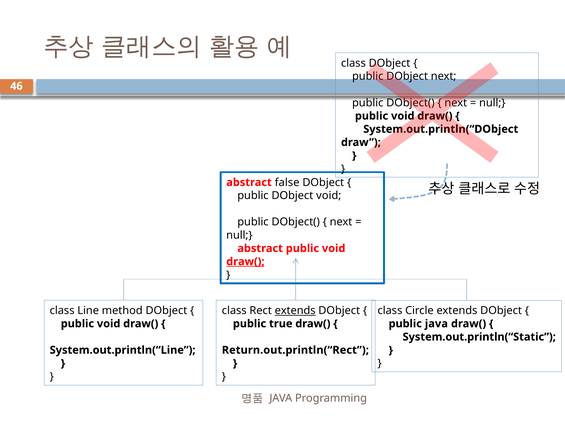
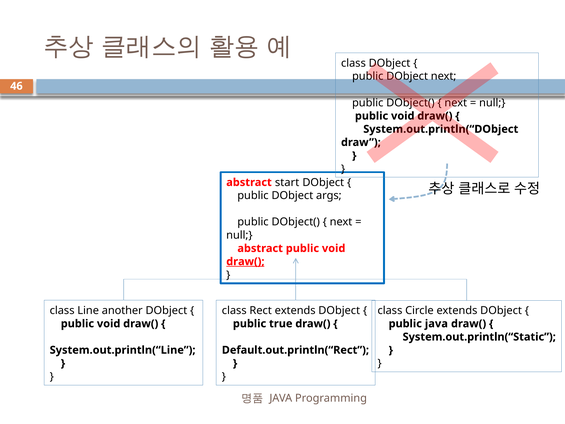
false: false -> start (287, 182)
DObject void: void -> args (329, 195)
method: method -> another (122, 310)
extends underline: present -> none (295, 310)
Return.out.println(“Rect: Return.out.println(“Rect -> Default.out.println(“Rect (295, 350)
